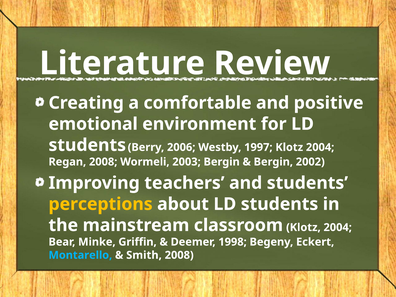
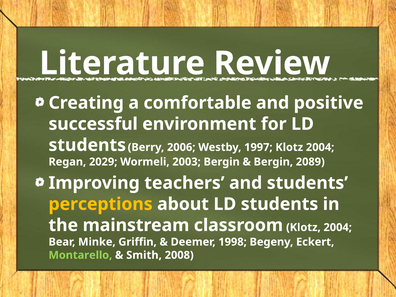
emotional: emotional -> successful (93, 124)
Regan 2008: 2008 -> 2029 (103, 162)
2002: 2002 -> 2089 (310, 162)
Montarello colour: light blue -> light green (80, 255)
